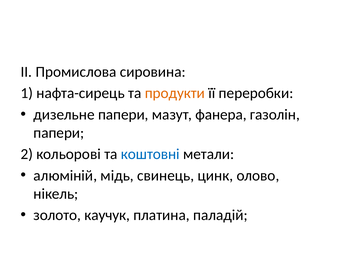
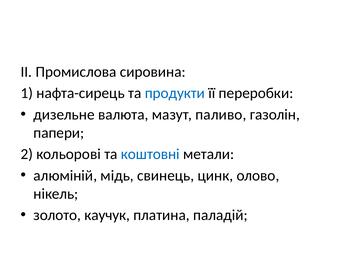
продукти colour: orange -> blue (175, 93)
дизельне папери: папери -> валюта (123, 115)
фанера: фанера -> паливо (221, 115)
